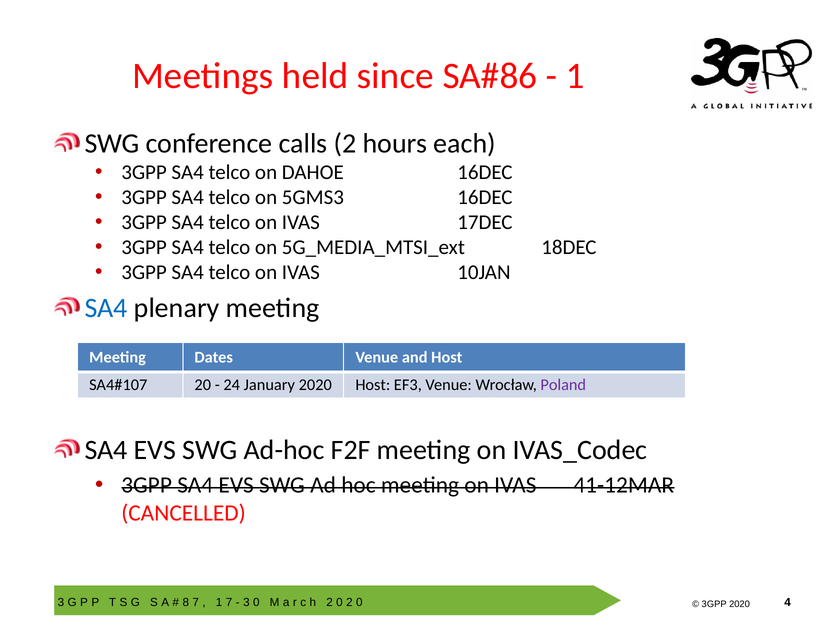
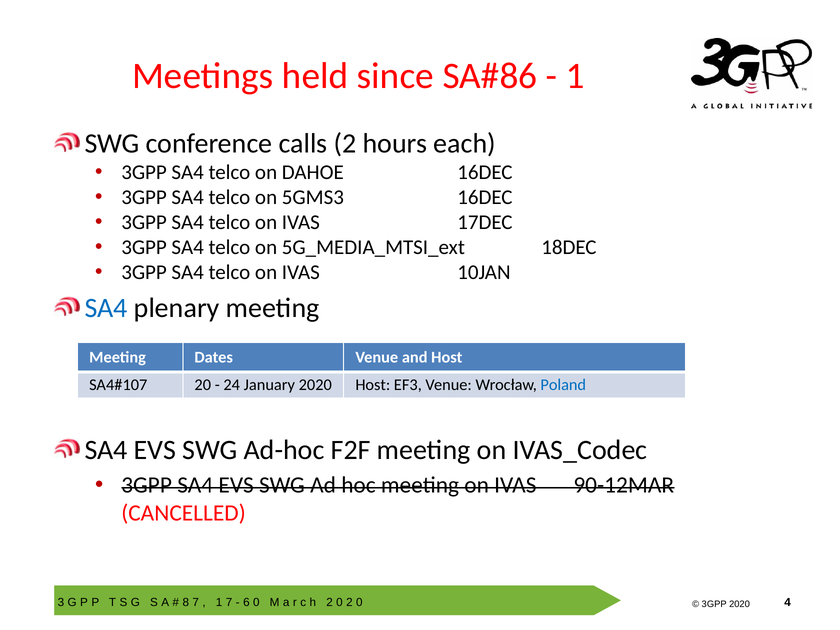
Poland colour: purple -> blue (563, 385)
41-12MAR: 41-12MAR -> 90-12MAR (624, 485)
3: 3 -> 6 (246, 602)
